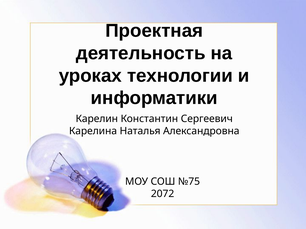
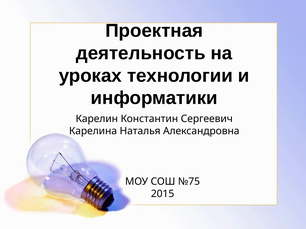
2072: 2072 -> 2015 (163, 194)
